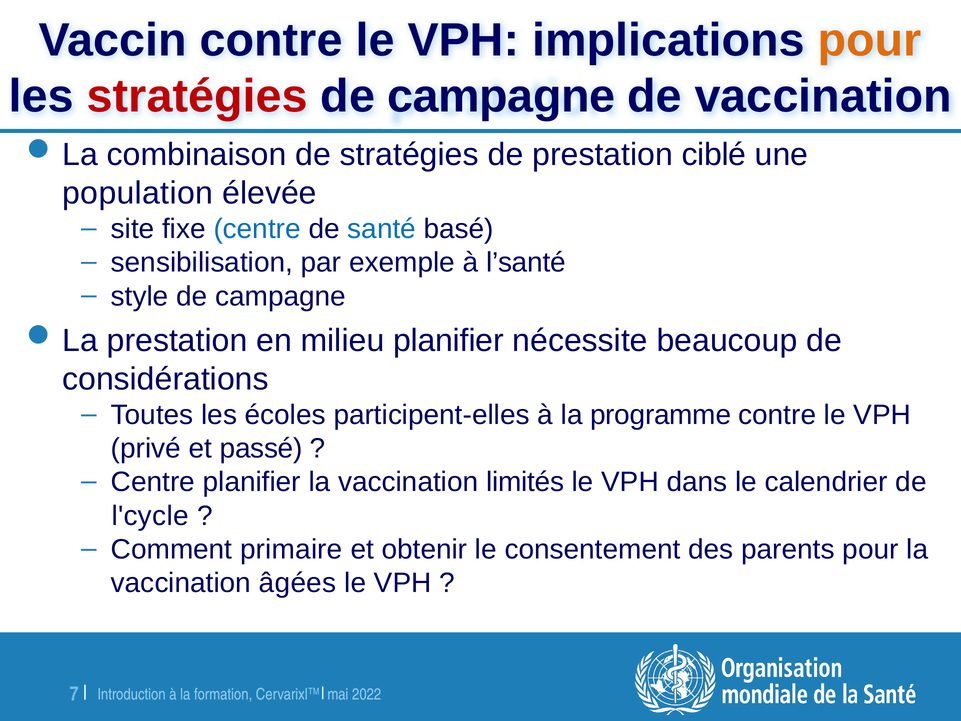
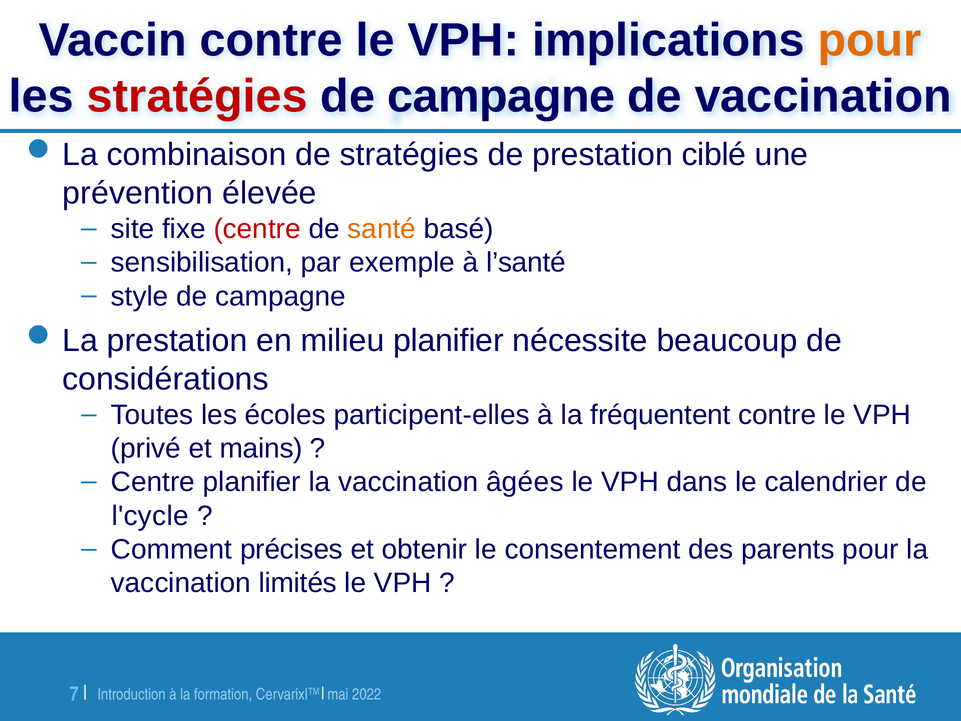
population: population -> prévention (138, 193)
centre colour: blue -> red (257, 229)
santé colour: blue -> orange (382, 229)
programme: programme -> fréquentent (661, 415)
passé: passé -> mains (261, 448)
limités: limités -> âgées (525, 482)
primaire: primaire -> précises (292, 549)
âgées: âgées -> limités (298, 583)
